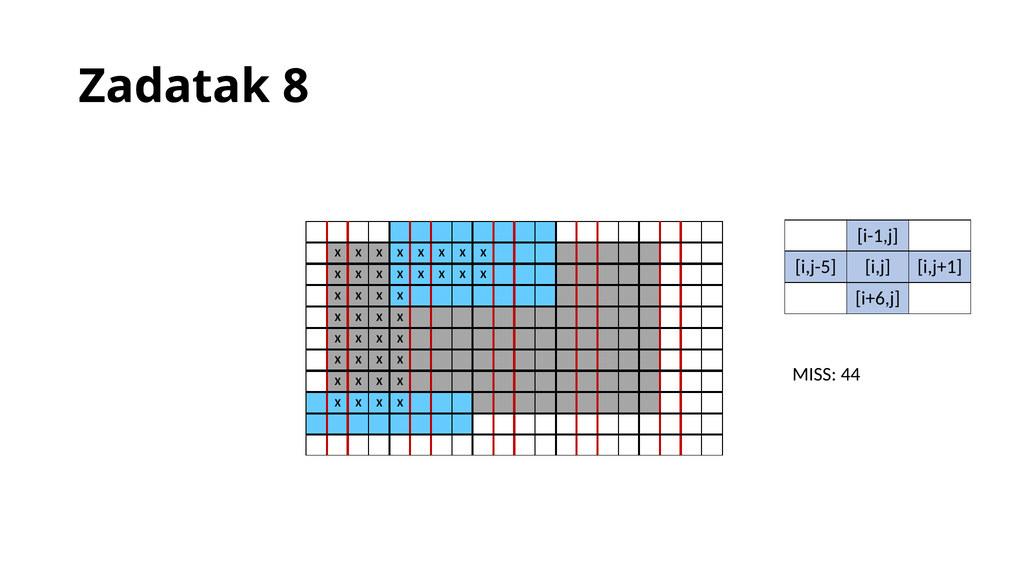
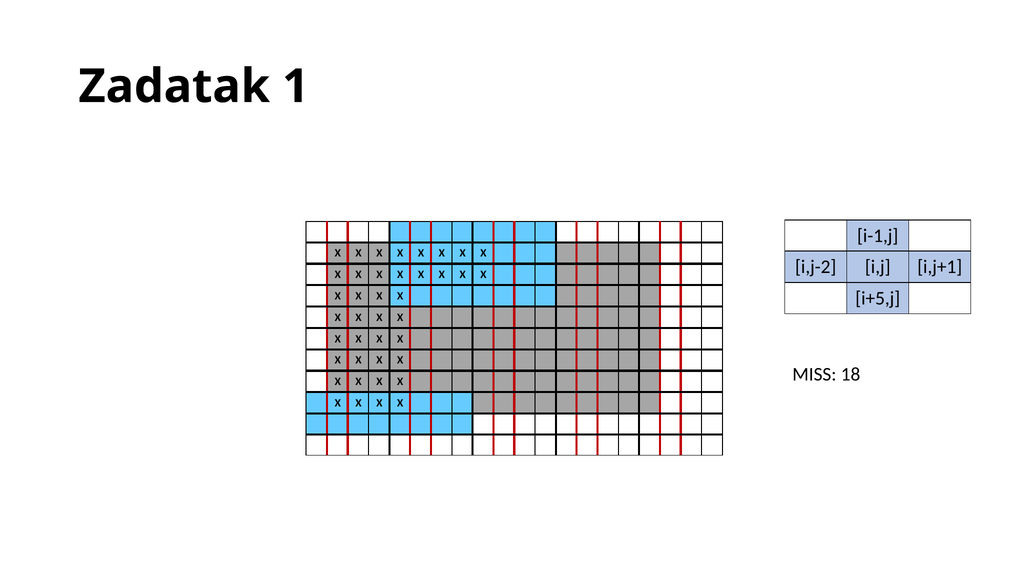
8: 8 -> 1 (296, 86)
i,j-5: i,j-5 -> i,j-2 (816, 267)
i+6,j: i+6,j -> i+5,j (878, 298)
44: 44 -> 18 (851, 374)
